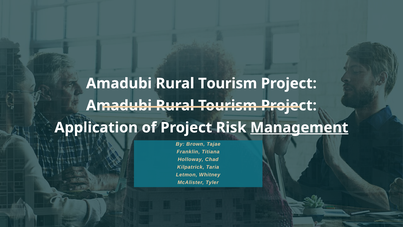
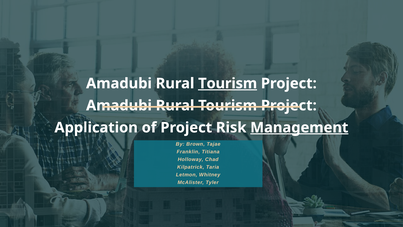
Tourism underline: none -> present (228, 83)
